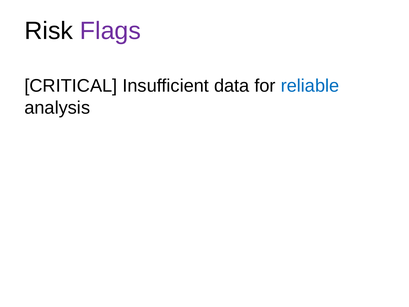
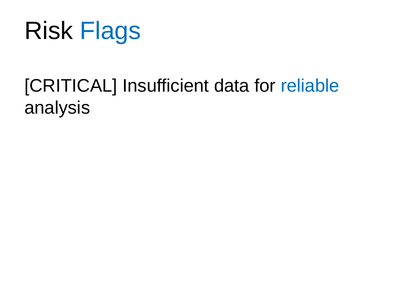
Flags colour: purple -> blue (111, 31)
